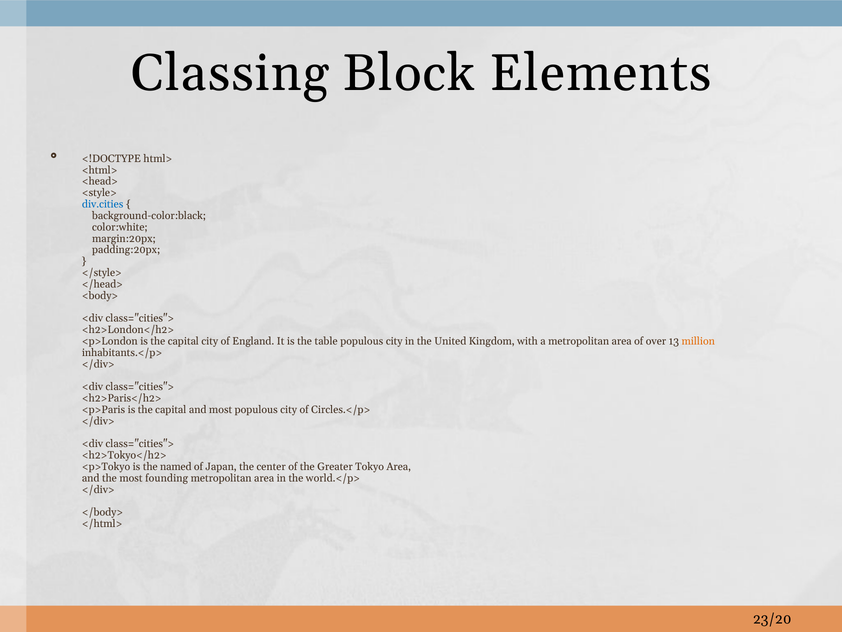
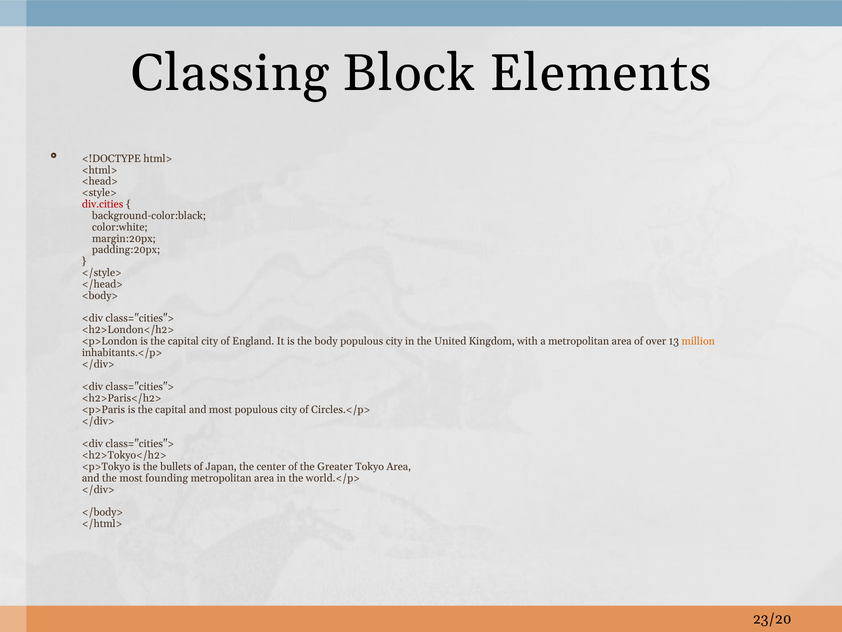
div.cities colour: blue -> red (103, 204)
table: table -> body (326, 341)
named: named -> bullets (176, 466)
